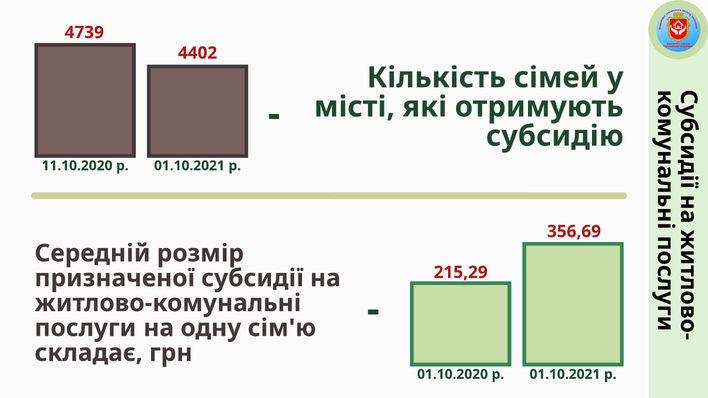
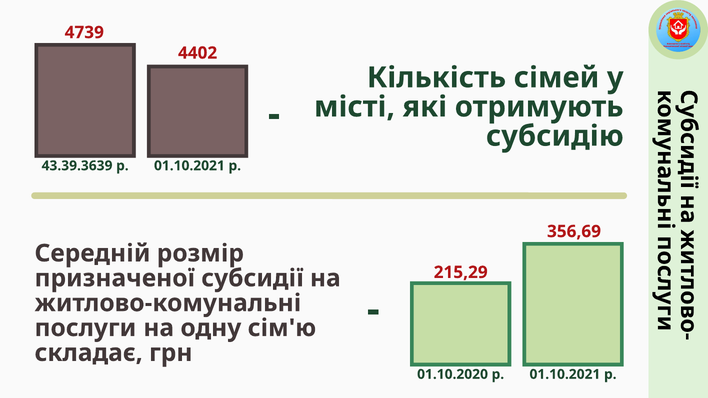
11.10.2020: 11.10.2020 -> 43.39.3639 (77, 166)
